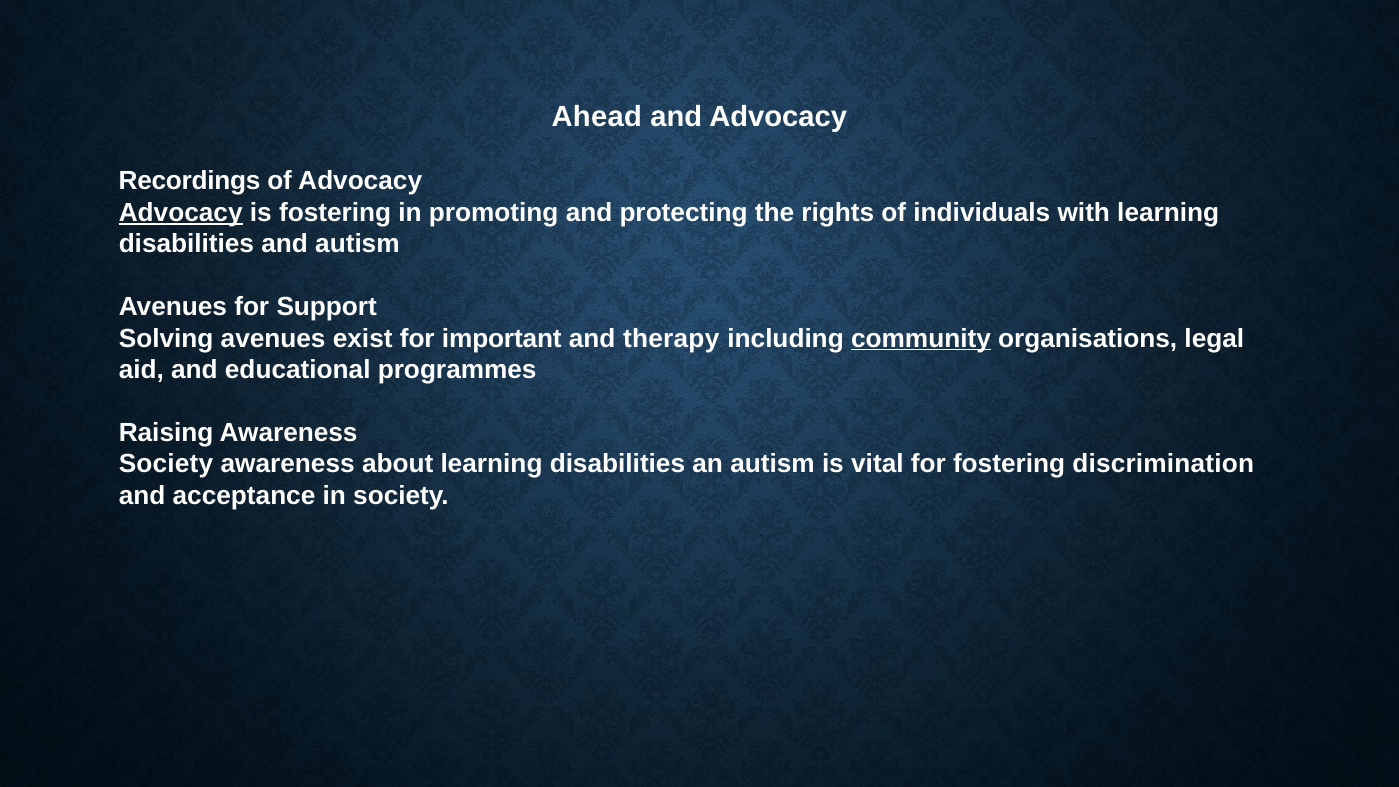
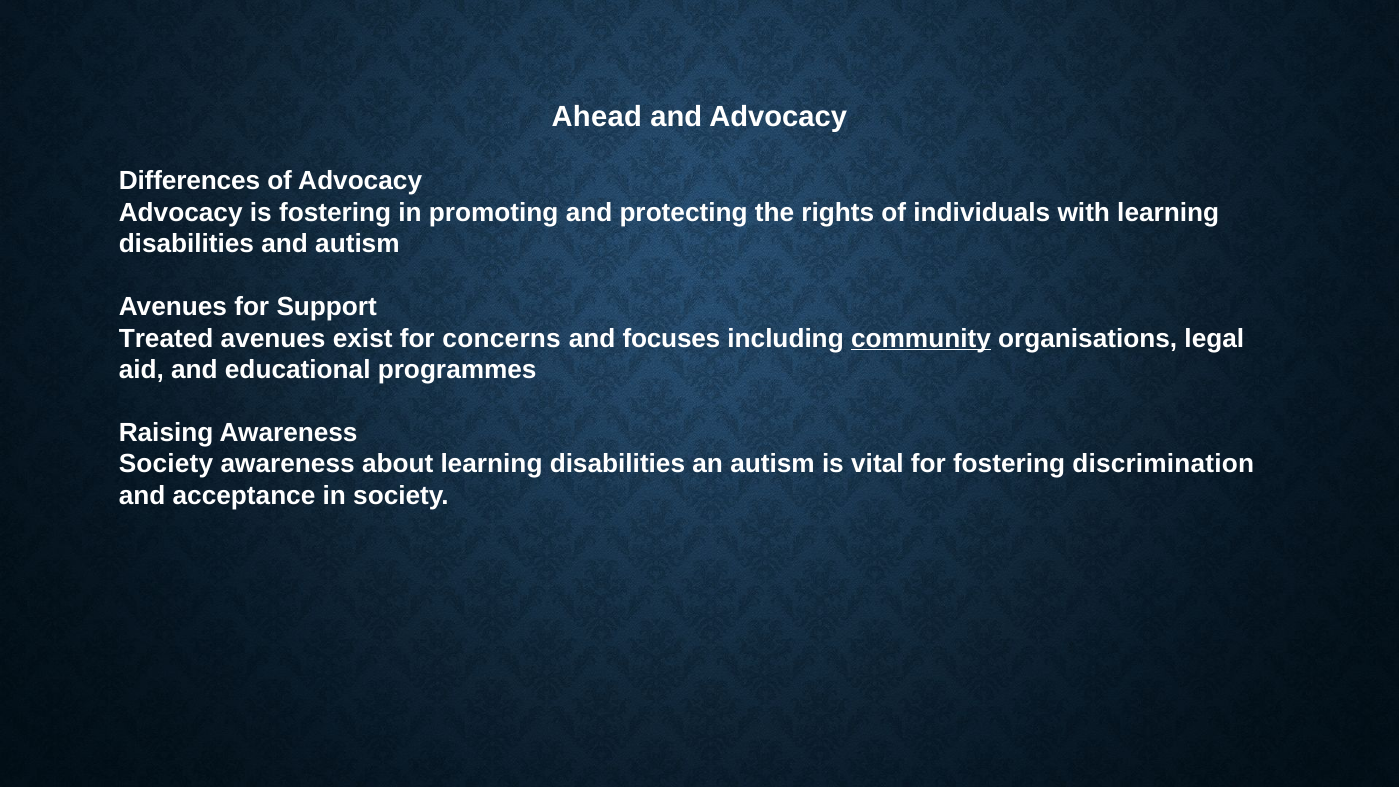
Recordings: Recordings -> Differences (189, 181)
Advocacy underline: present -> none (181, 212)
Solving: Solving -> Treated (166, 338)
important: important -> concerns (502, 338)
therapy: therapy -> focuses (671, 338)
